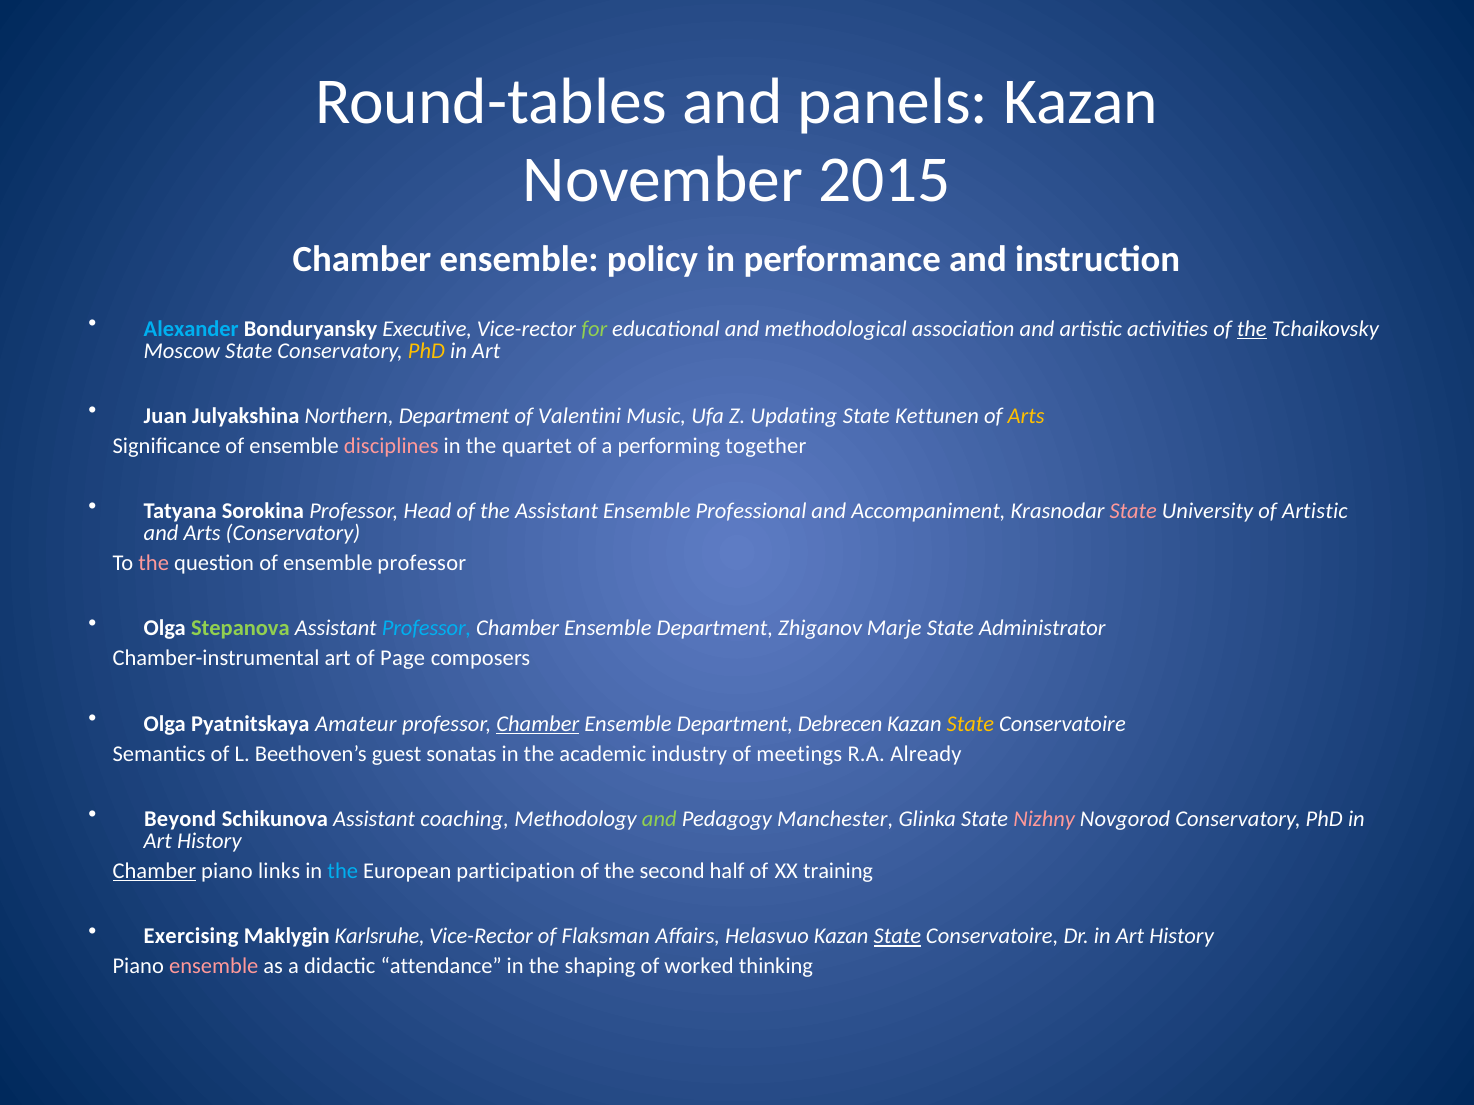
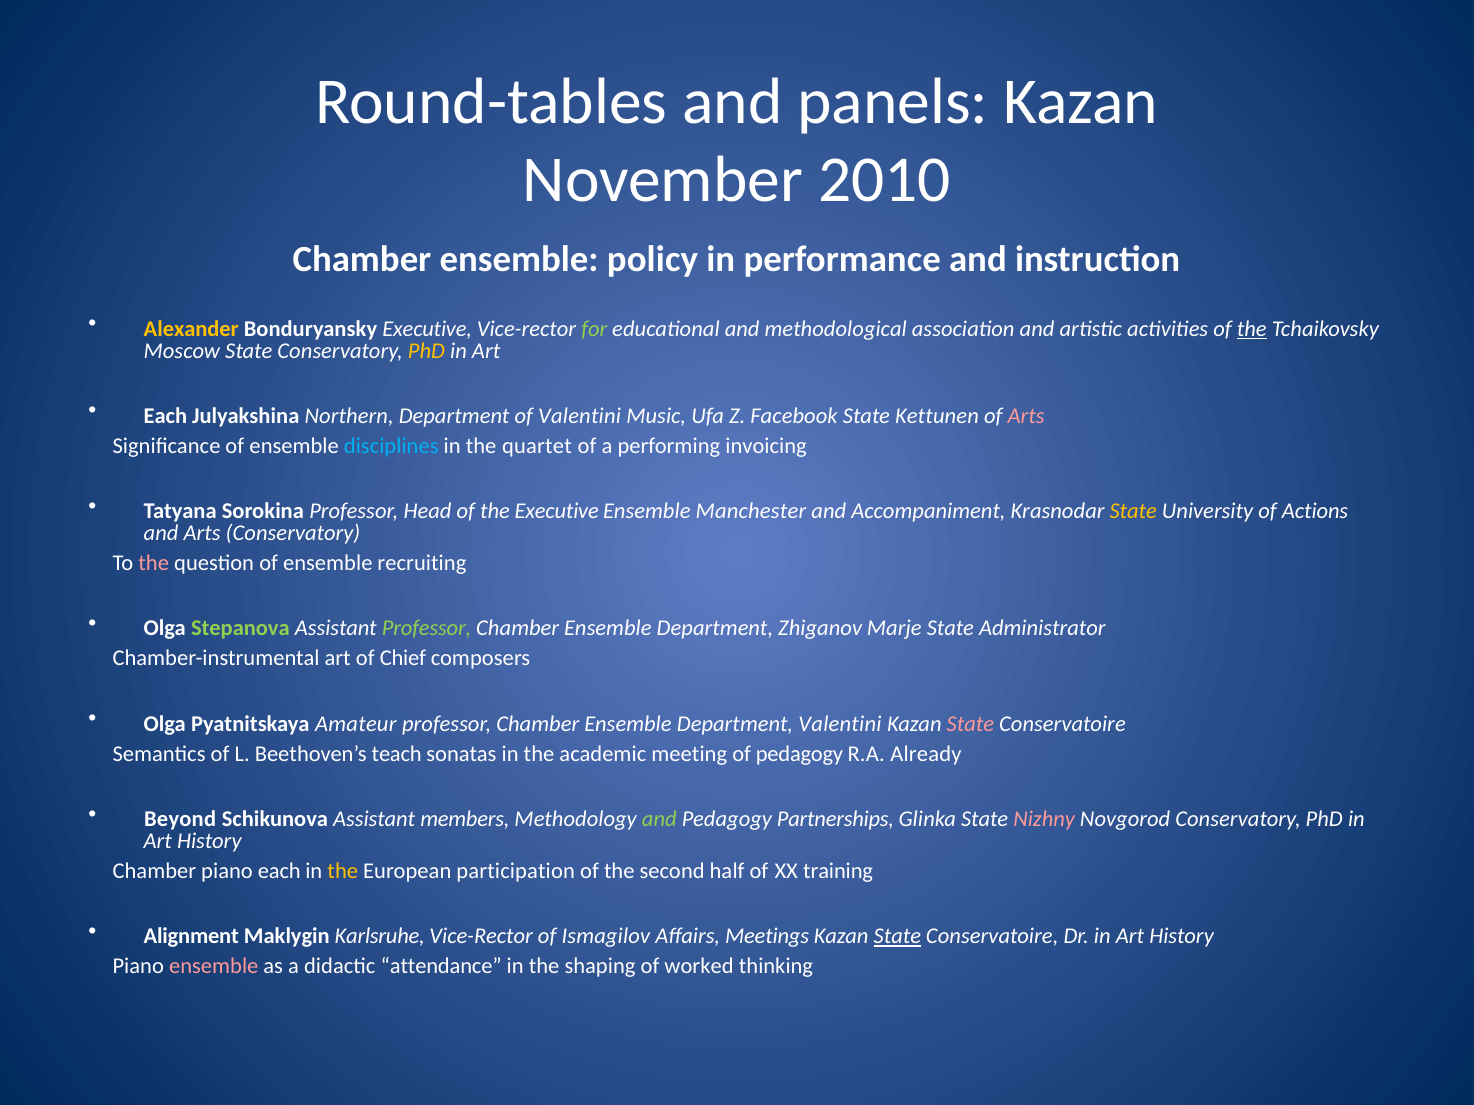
2015: 2015 -> 2010 (884, 180)
Alexander colour: light blue -> yellow (191, 329)
Juan: Juan -> Each (165, 416)
Updating: Updating -> Facebook (794, 416)
Arts colour: yellow -> pink (1026, 416)
disciplines colour: pink -> light blue (391, 446)
together: together -> invoicing (766, 446)
the Assistant: Assistant -> Executive (557, 512)
Professional: Professional -> Manchester (751, 512)
State colour: pink -> yellow (1133, 512)
of Artistic: Artistic -> Actions (1315, 512)
ensemble professor: professor -> recruiting (422, 563)
Professor colour: light blue -> light green (427, 629)
Page: Page -> Chief (403, 659)
Chamber underline: present -> none (538, 724)
Department Debrecen: Debrecen -> Valentini (840, 724)
State colour: yellow -> pink (970, 724)
guest: guest -> teach (397, 754)
industry: industry -> meeting (689, 754)
of meetings: meetings -> pedagogy (799, 754)
coaching: coaching -> members (465, 820)
Manchester: Manchester -> Partnerships (835, 820)
Chamber underline: present -> none (154, 871)
piano links: links -> each (279, 871)
the colour: light blue -> yellow (343, 871)
Exercising: Exercising -> Alignment (191, 937)
Flaksman: Flaksman -> Ismagilov (606, 937)
Helasvuo: Helasvuo -> Meetings (767, 937)
